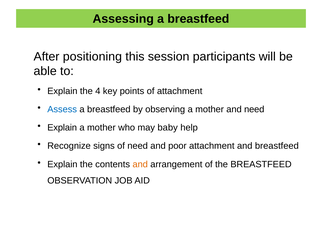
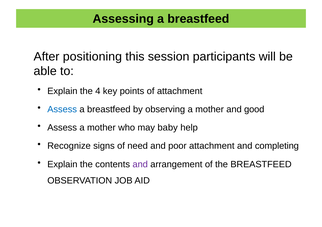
and need: need -> good (254, 110)
Explain: Explain -> Assess (62, 128)
and breastfeed: breastfeed -> completing (277, 146)
and colour: orange -> purple (140, 165)
